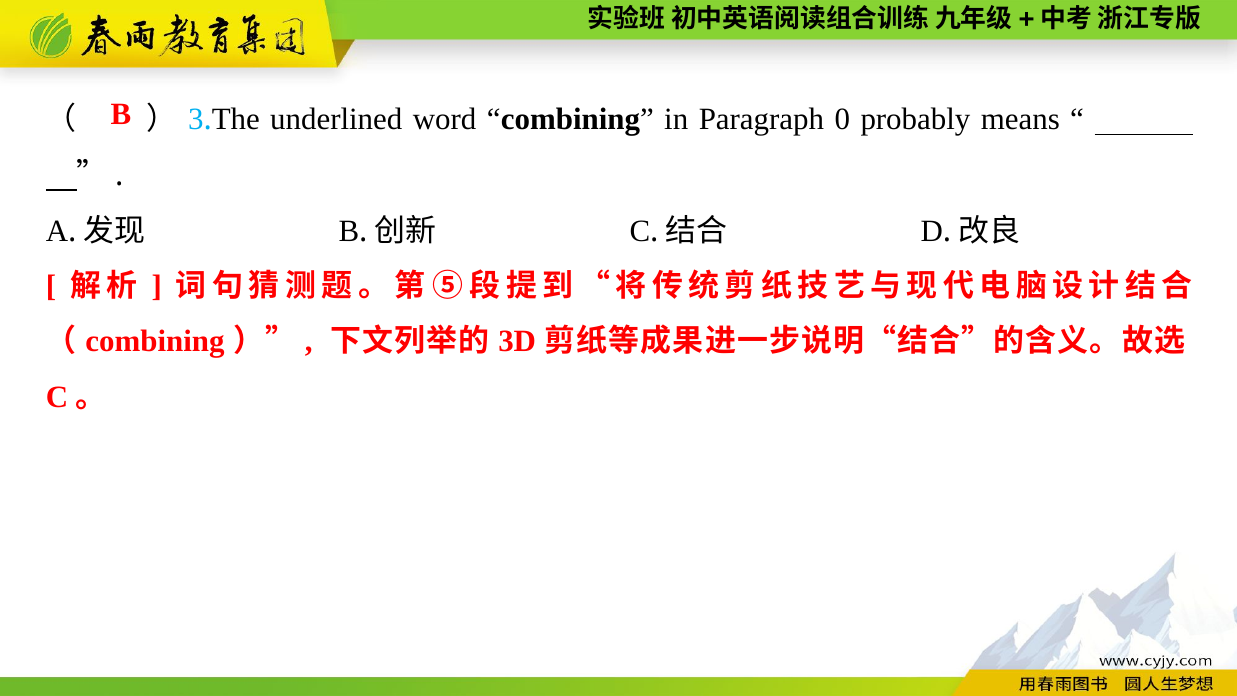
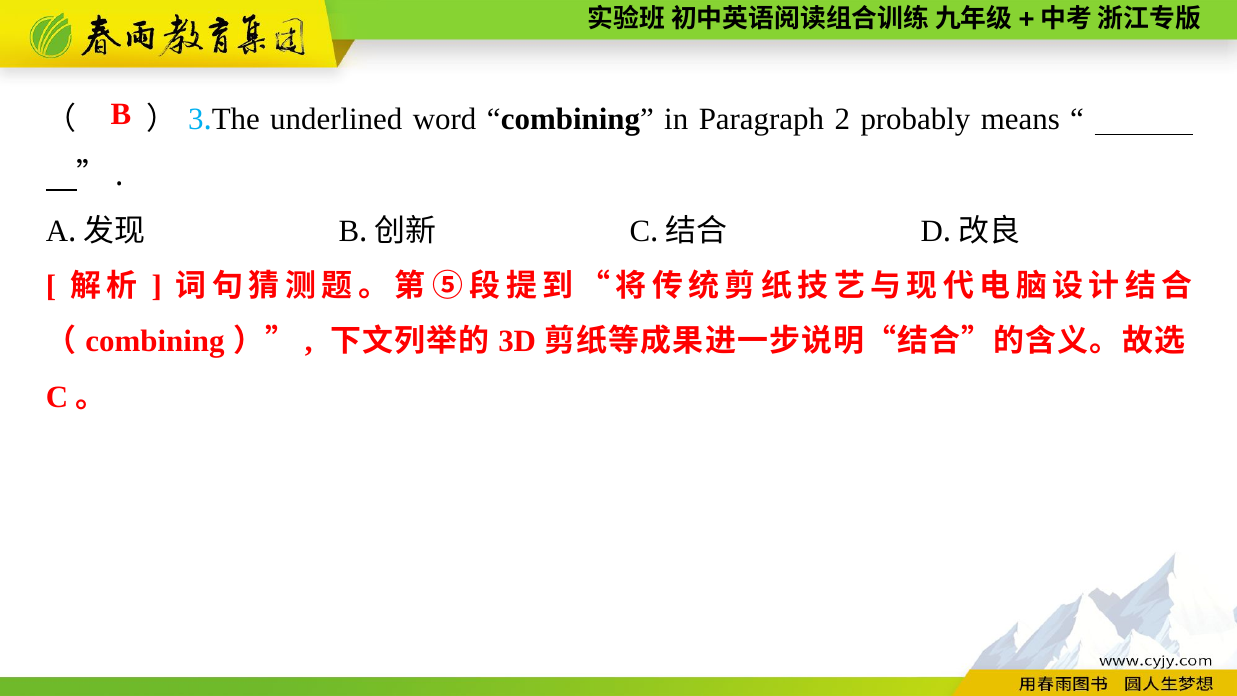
0: 0 -> 2 (842, 120)
